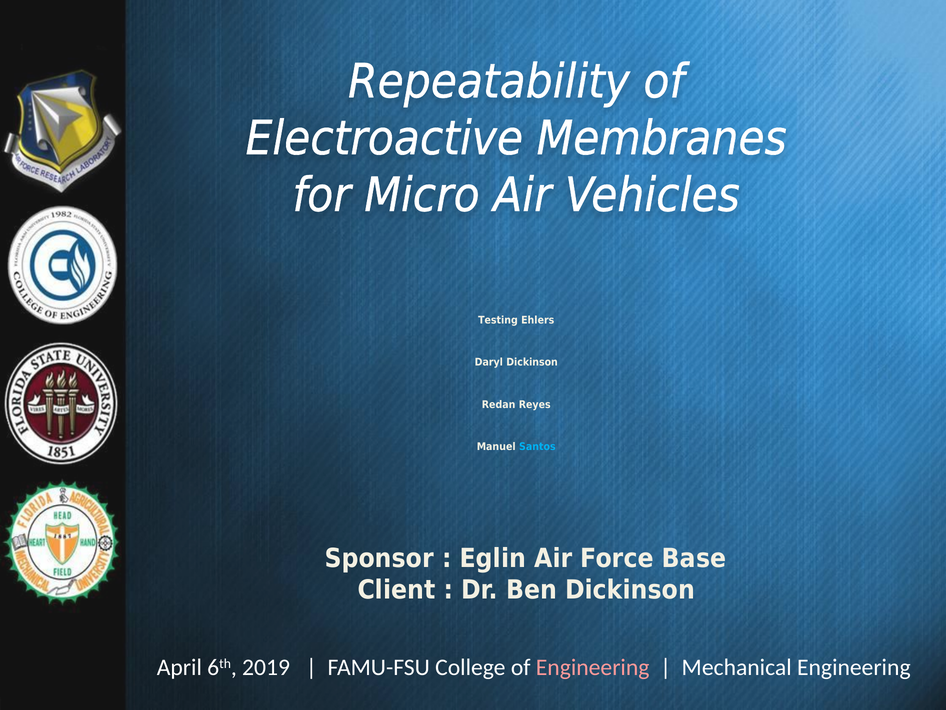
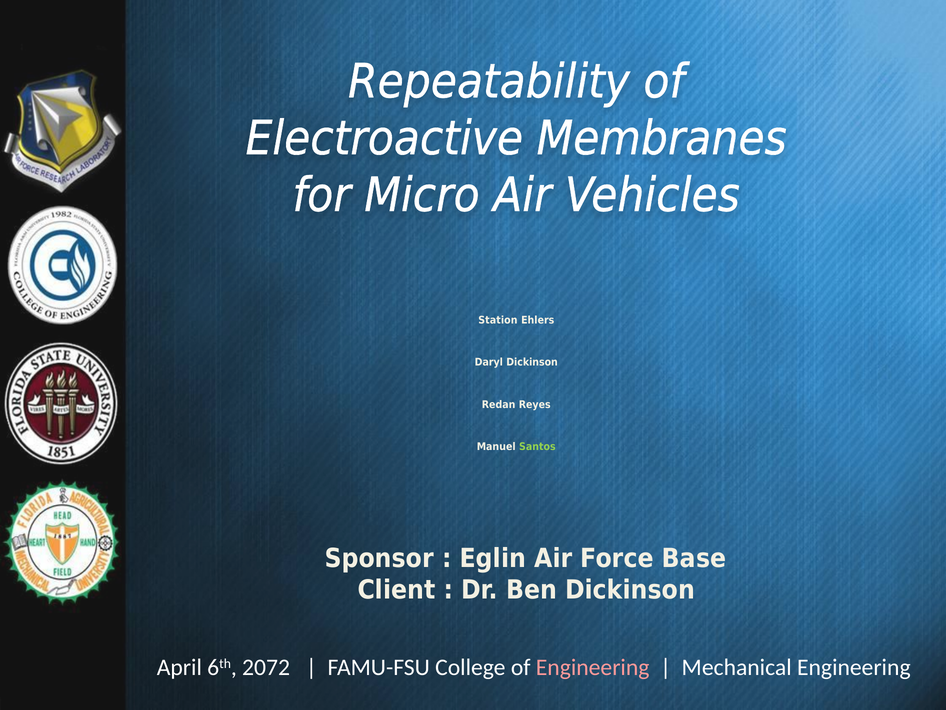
Testing: Testing -> Station (498, 320)
Santos colour: light blue -> light green (537, 446)
2019: 2019 -> 2072 (266, 667)
